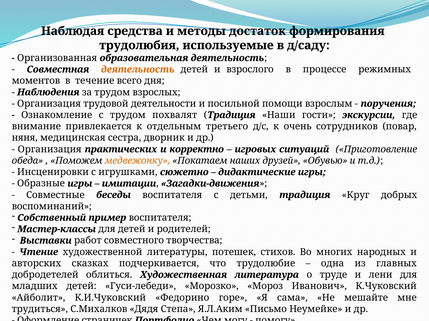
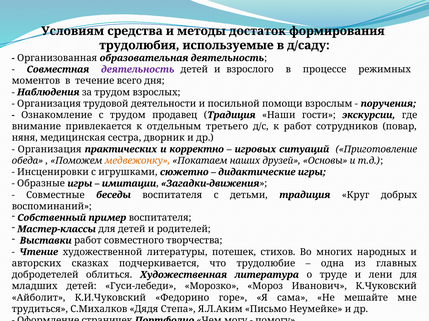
Наблюдая: Наблюдая -> Условиям (73, 31)
деятельность colour: orange -> purple (138, 70)
похвалят: похвалят -> продавец (175, 115)
к очень: очень -> работ (298, 127)
Обувью: Обувью -> Основы (325, 161)
